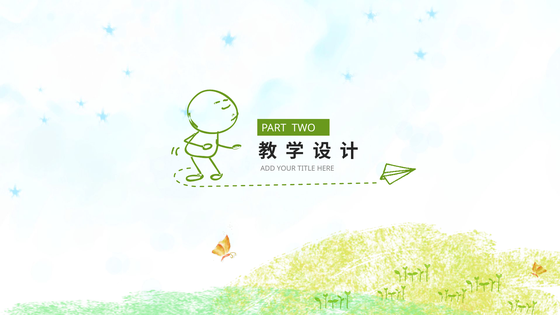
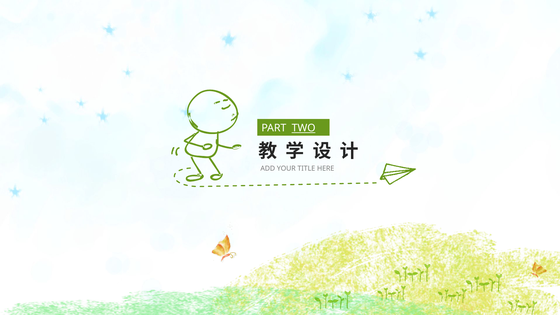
TWO underline: none -> present (304, 128)
